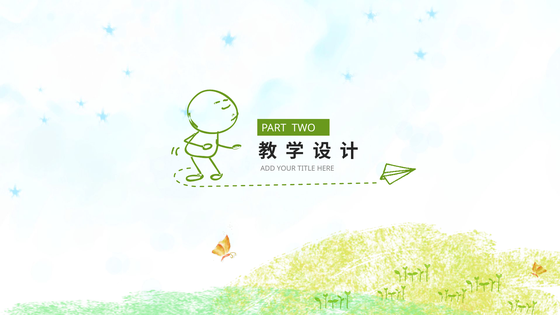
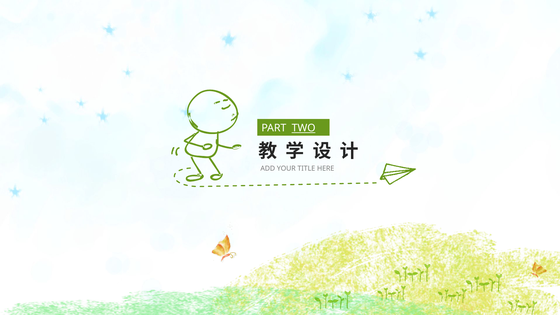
TWO underline: none -> present (304, 128)
